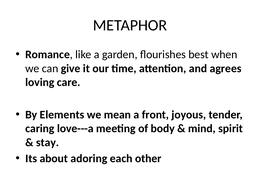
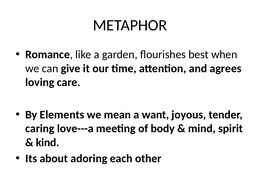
front: front -> want (155, 115)
stay: stay -> kind (48, 142)
